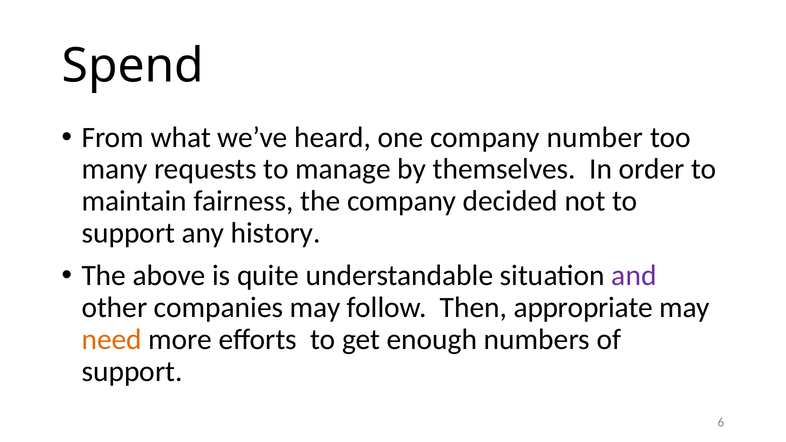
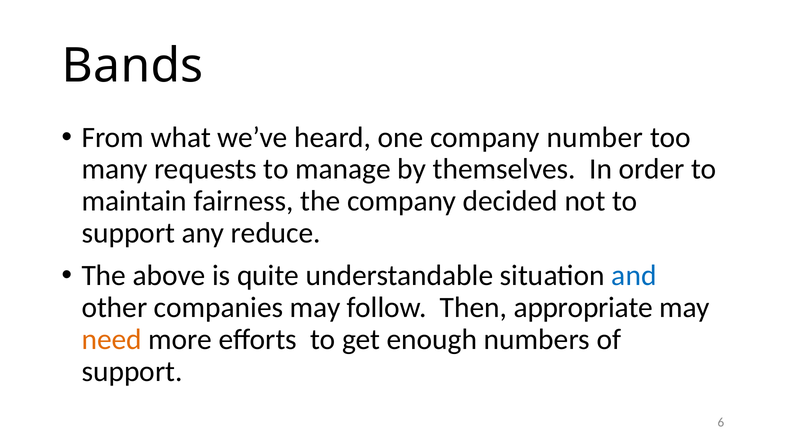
Spend: Spend -> Bands (133, 66)
history: history -> reduce (276, 233)
and colour: purple -> blue (634, 276)
